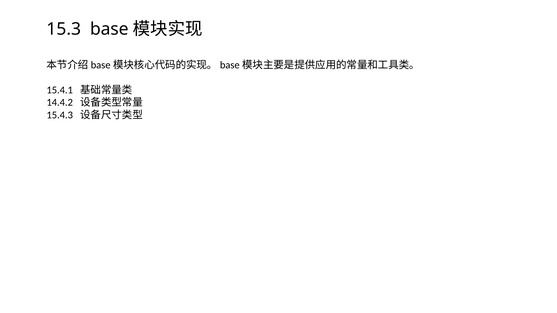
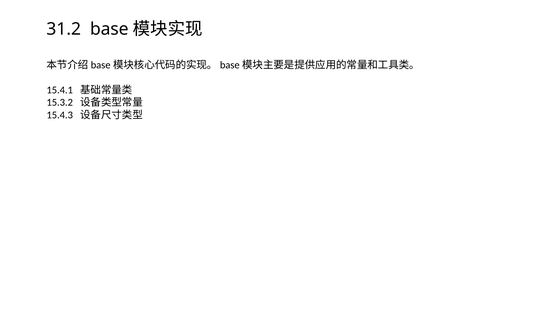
15.3: 15.3 -> 31.2 (64, 29)
14.4.2: 14.4.2 -> 15.3.2 (60, 103)
